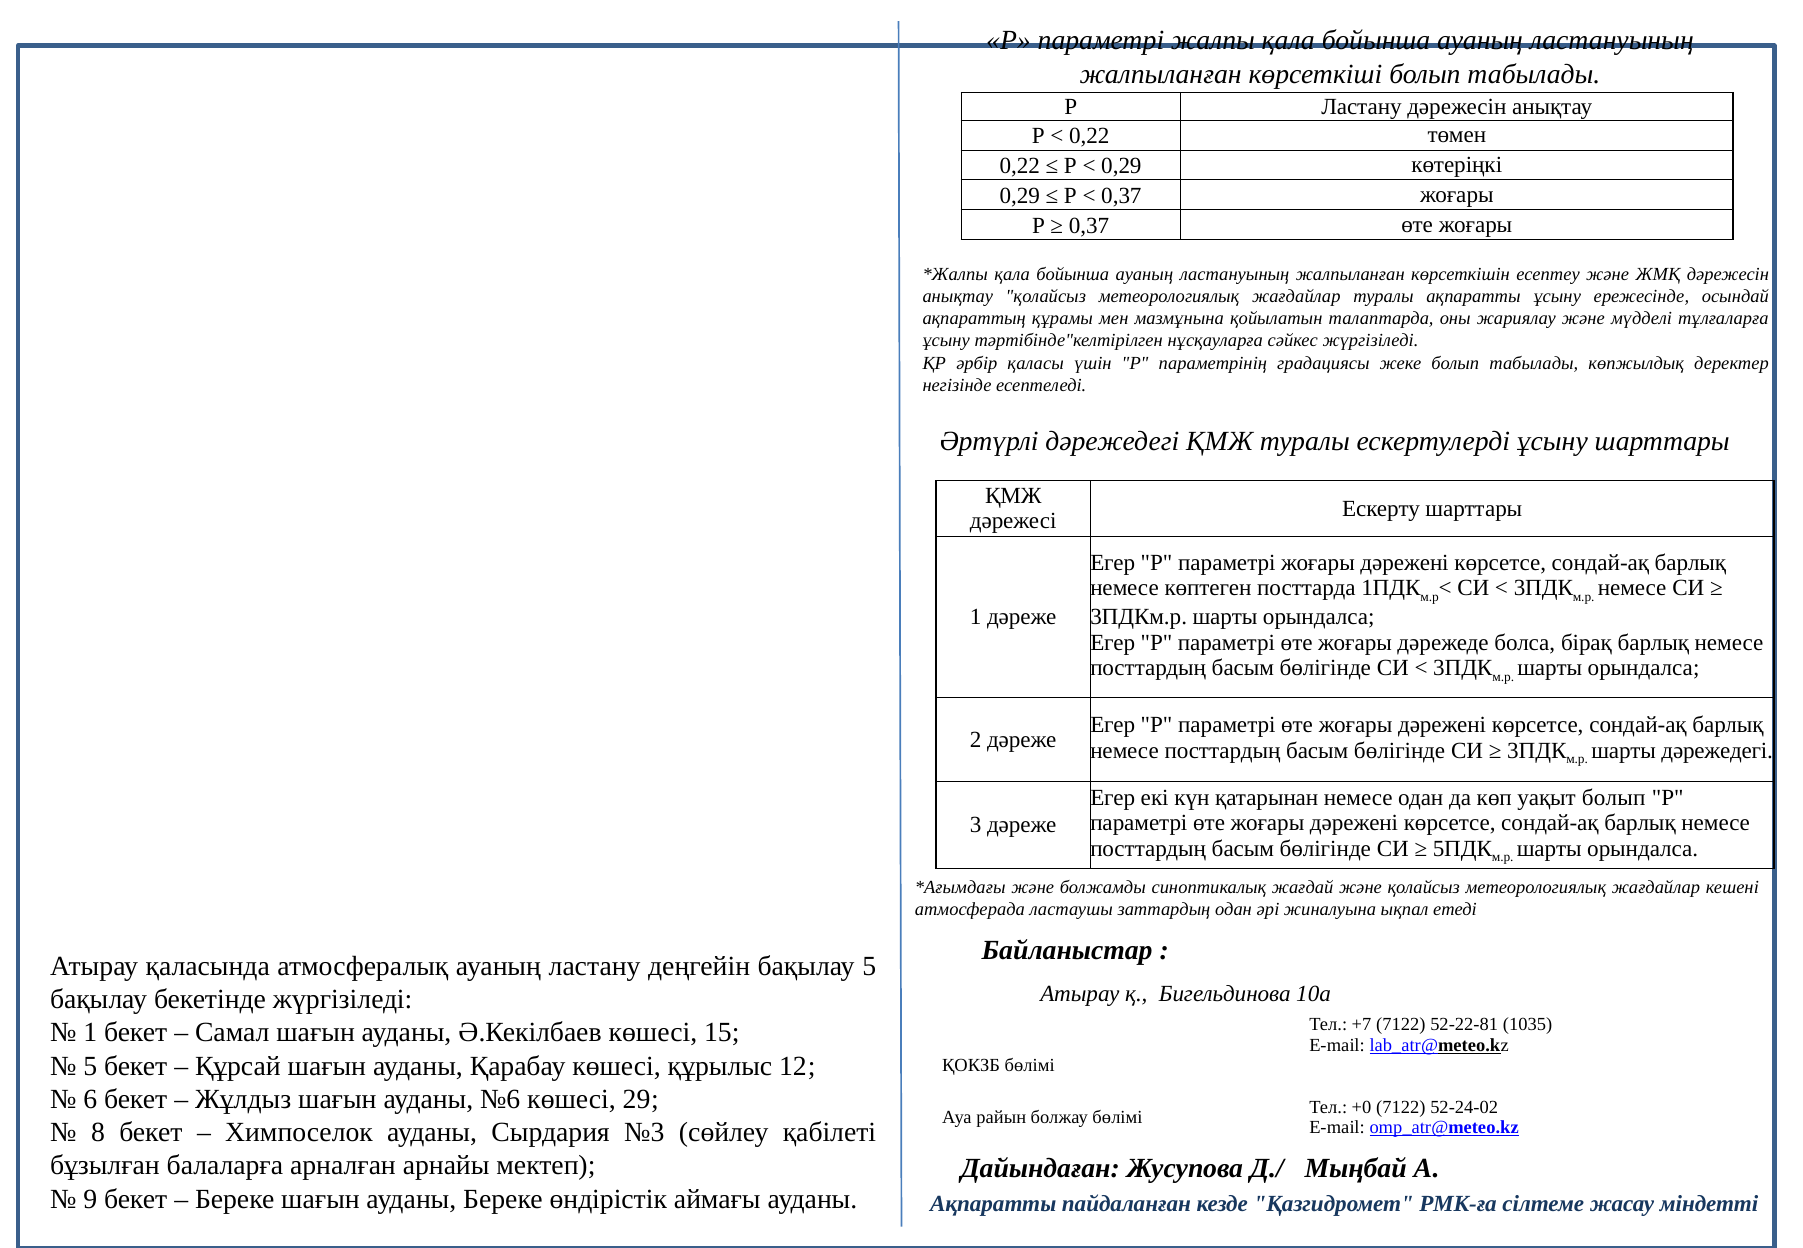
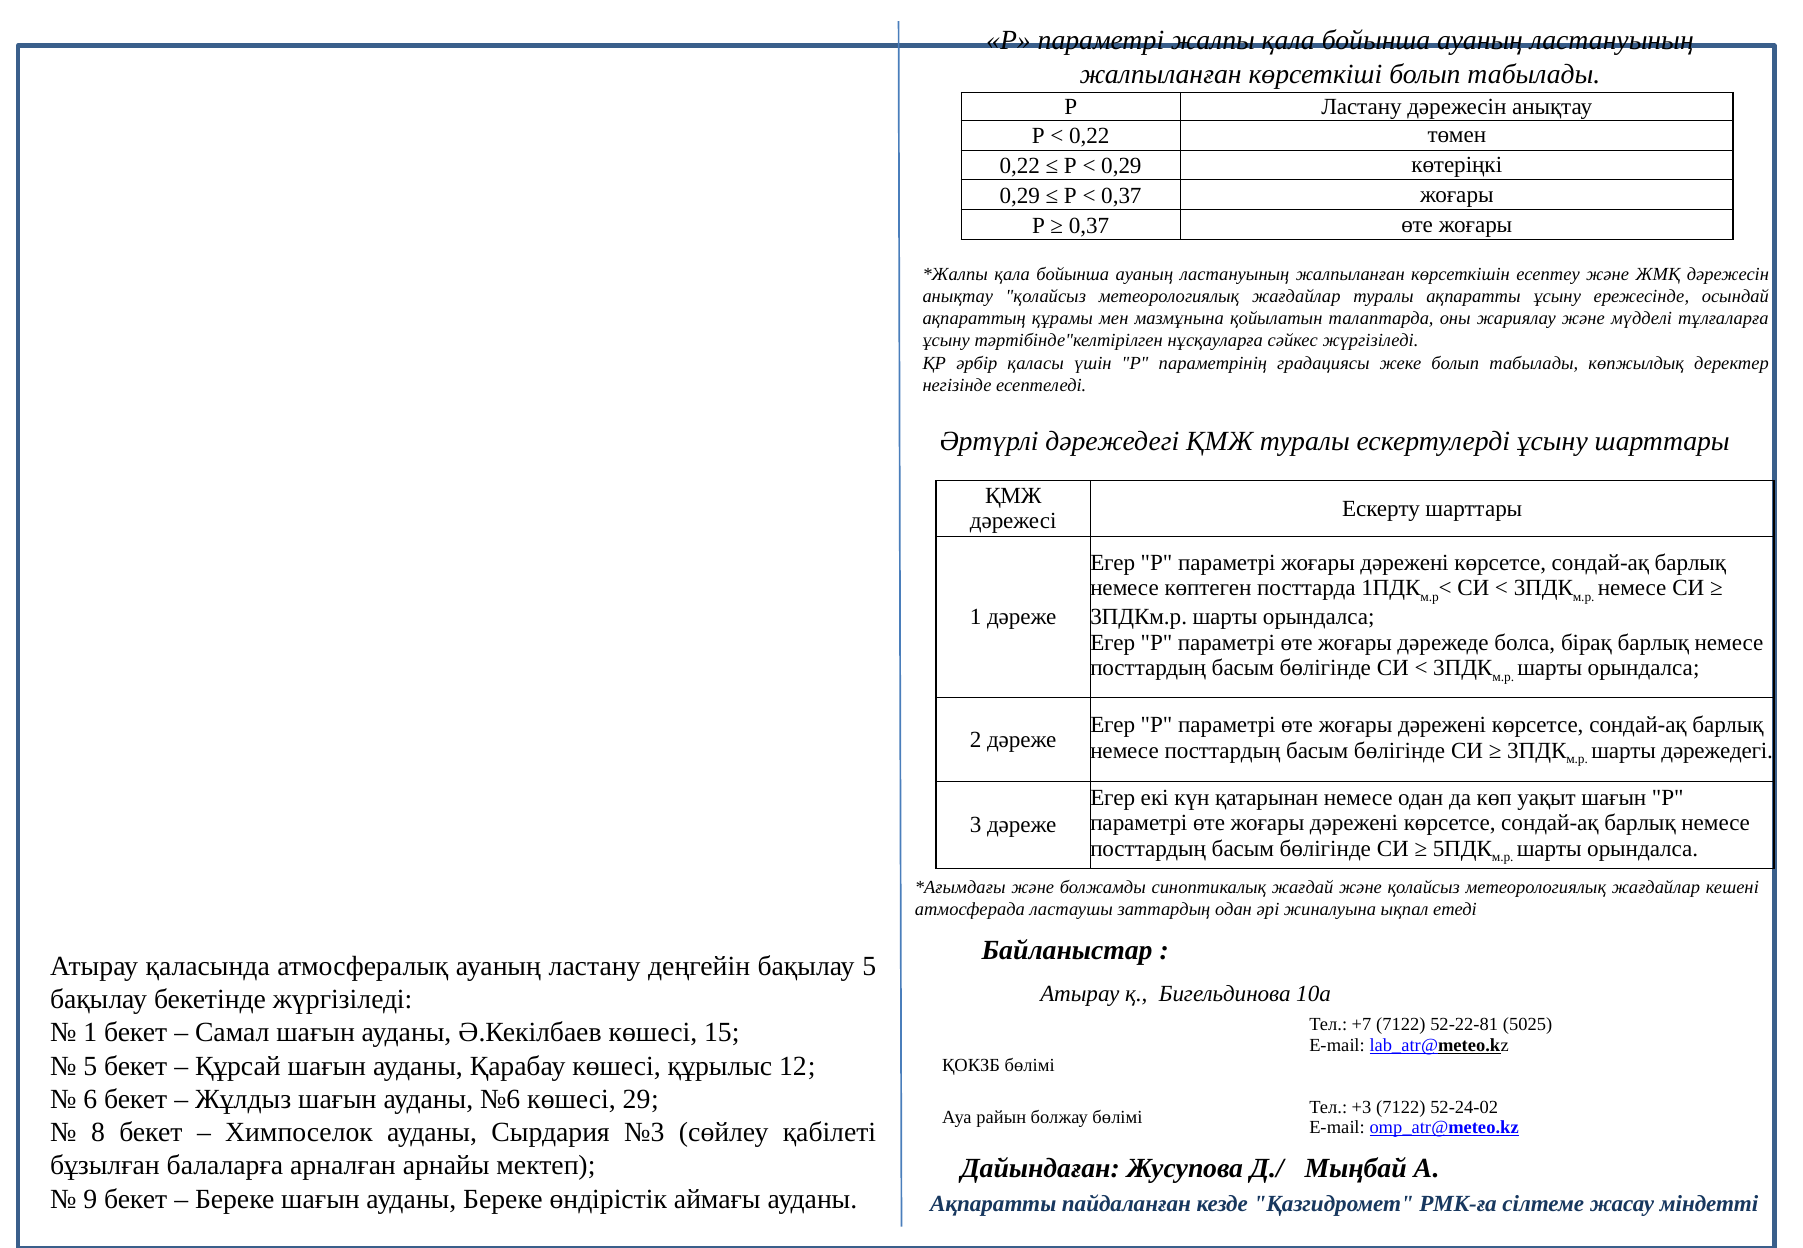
уақыт болып: болып -> шағын (1614, 798)
1035: 1035 -> 5025 (1528, 1025)
+0: +0 -> +3 (1362, 1107)
